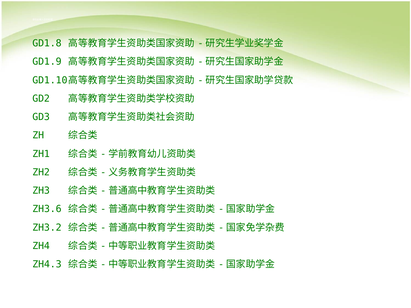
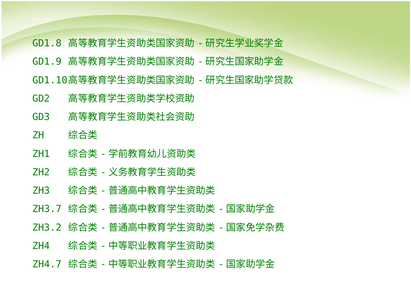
ZH3.6: ZH3.6 -> ZH3.7 (47, 209)
ZH4.3: ZH4.3 -> ZH4.7 (47, 265)
